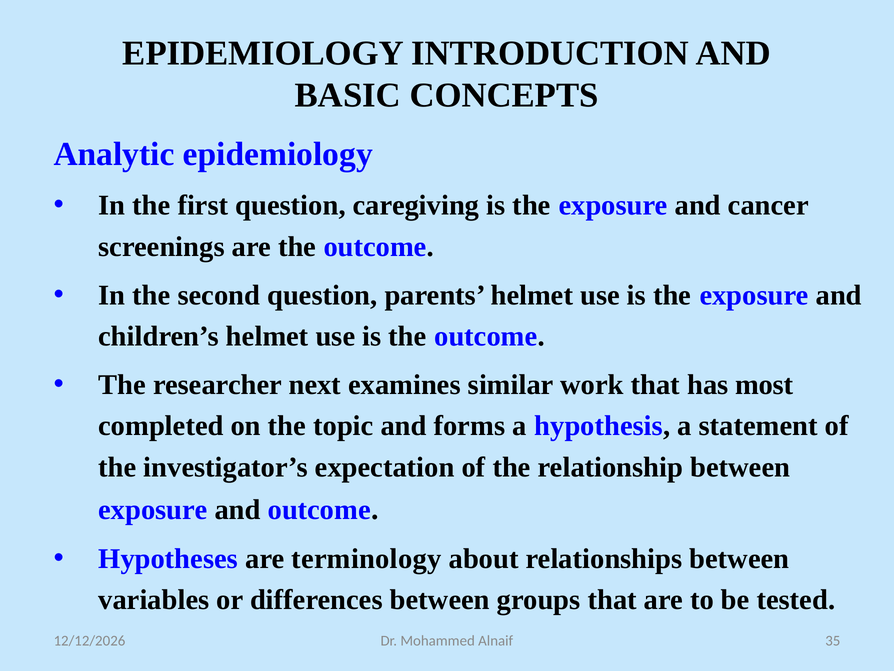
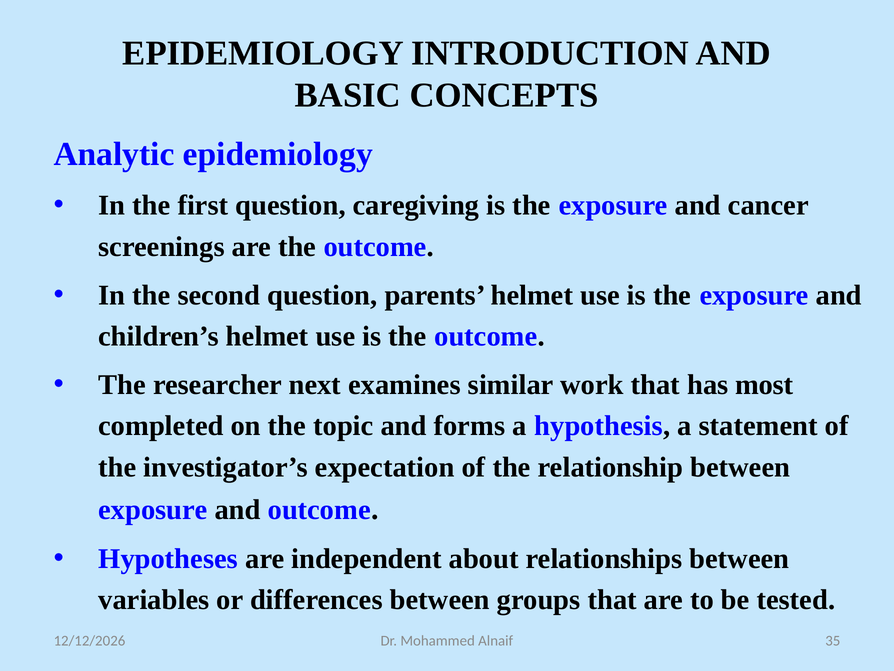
terminology: terminology -> independent (367, 558)
